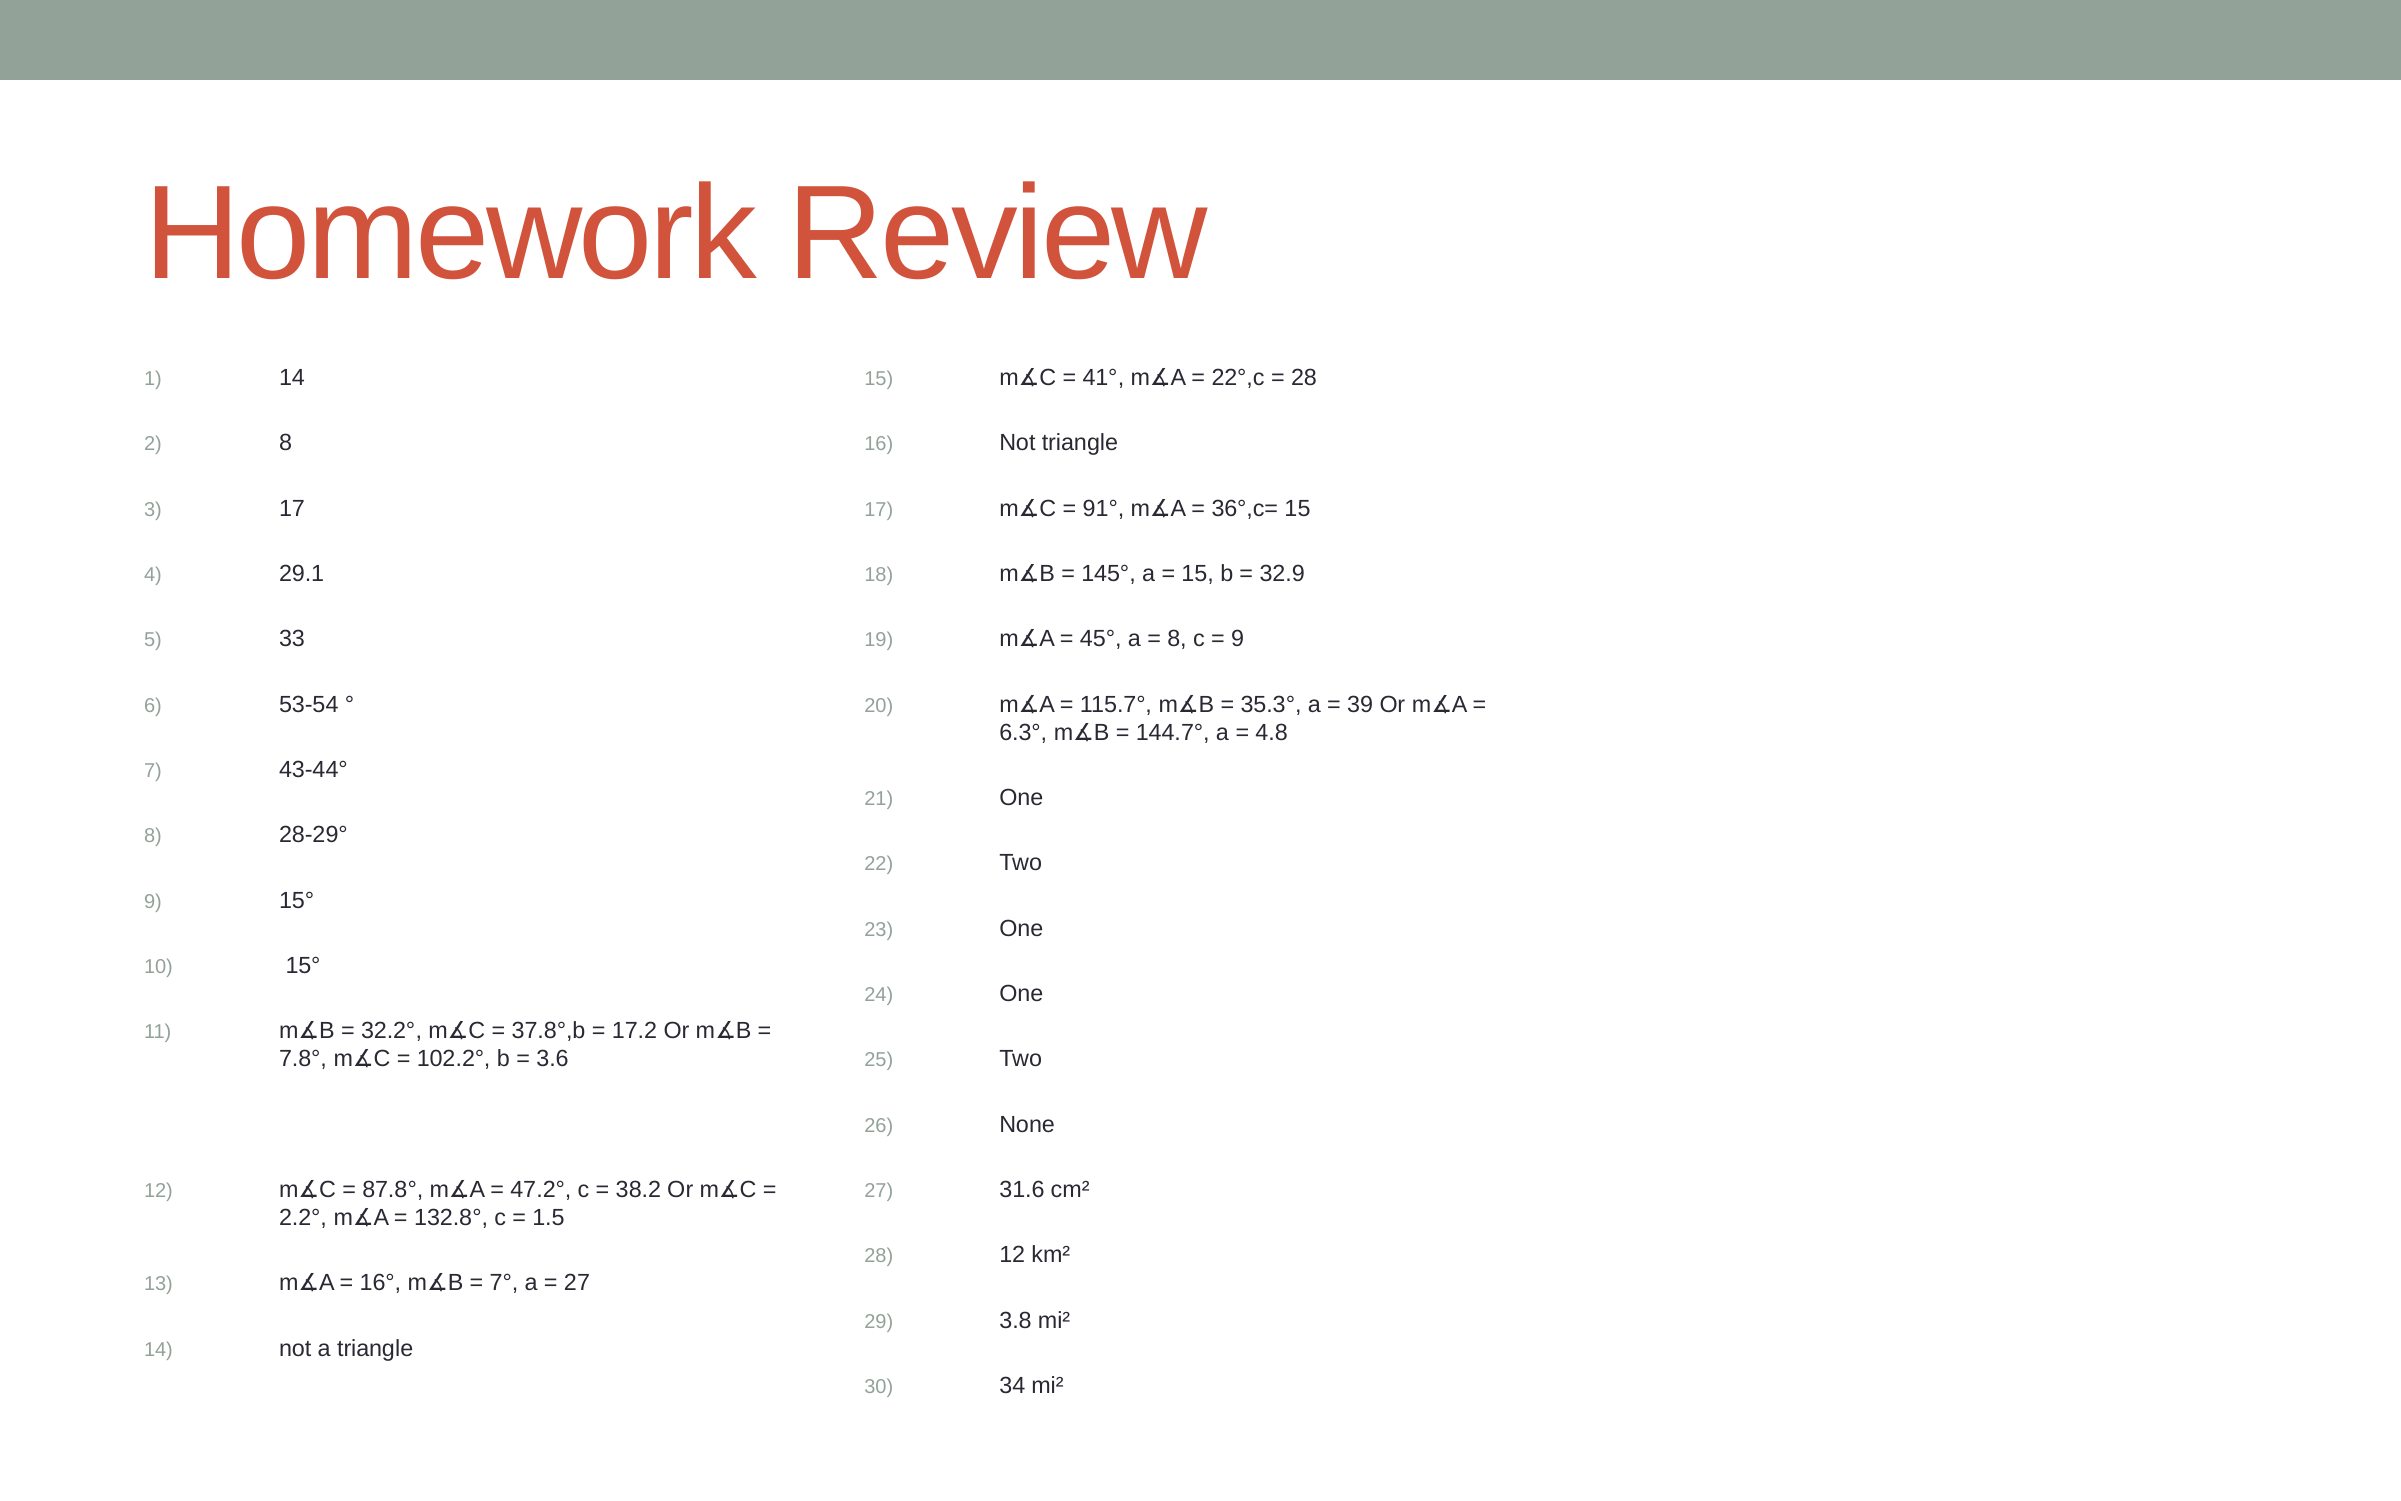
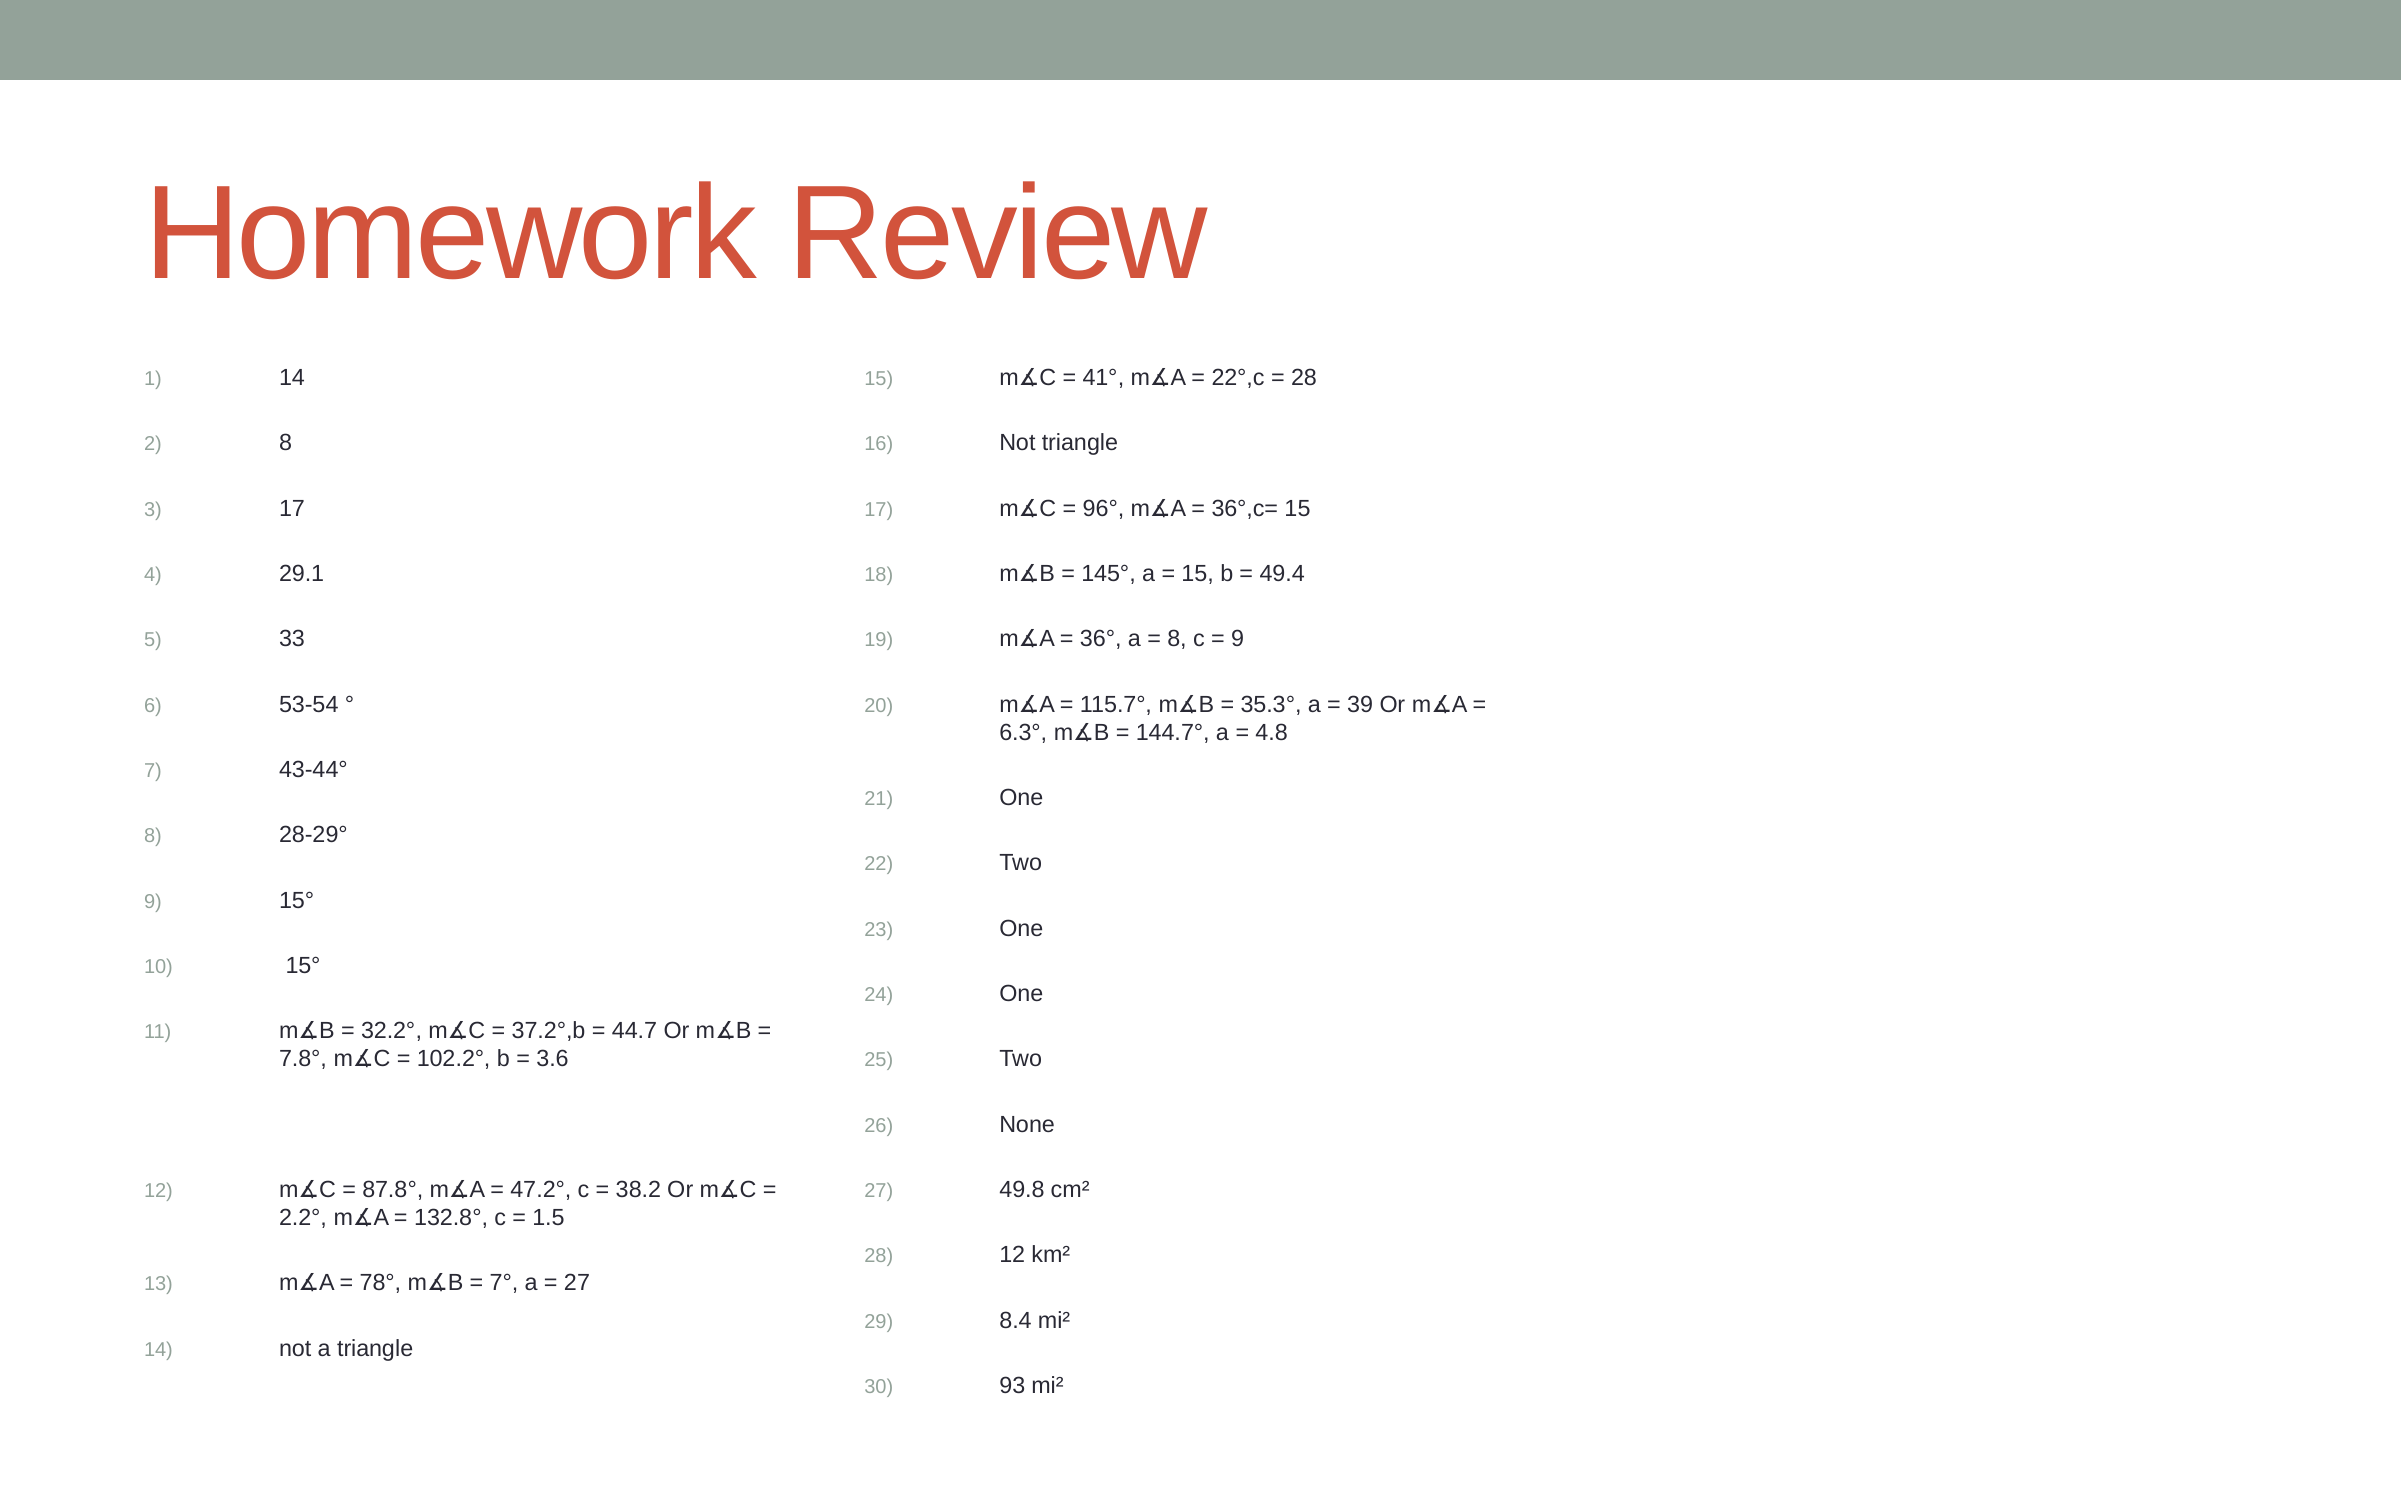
91°: 91° -> 96° (1104, 508)
32.9: 32.9 -> 49.4 (1282, 574)
45°: 45° -> 36° (1101, 639)
37.8°,b: 37.8°,b -> 37.2°,b (549, 1031)
17.2: 17.2 -> 44.7 (635, 1031)
31.6: 31.6 -> 49.8 (1022, 1190)
16°: 16° -> 78° (380, 1283)
3.8: 3.8 -> 8.4 (1016, 1320)
34: 34 -> 93 (1012, 1386)
